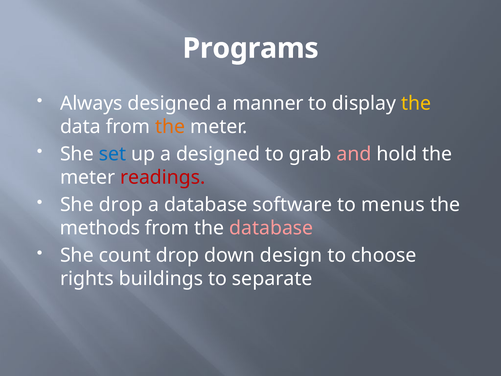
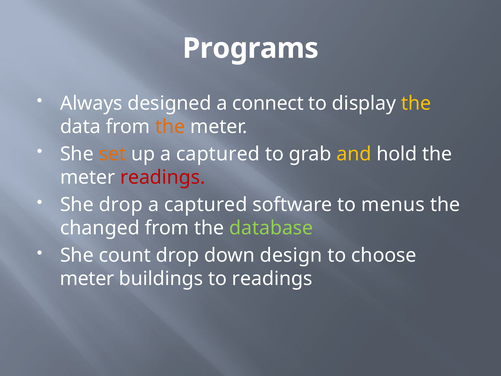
manner: manner -> connect (268, 103)
set colour: blue -> orange (112, 154)
up a designed: designed -> captured (218, 154)
and colour: pink -> yellow (354, 154)
database: database -> captured (206, 205)
methods: methods -> changed (100, 228)
database colour: pink -> light green (271, 228)
rights: rights -> meter (87, 279)
to separate: separate -> readings (272, 279)
